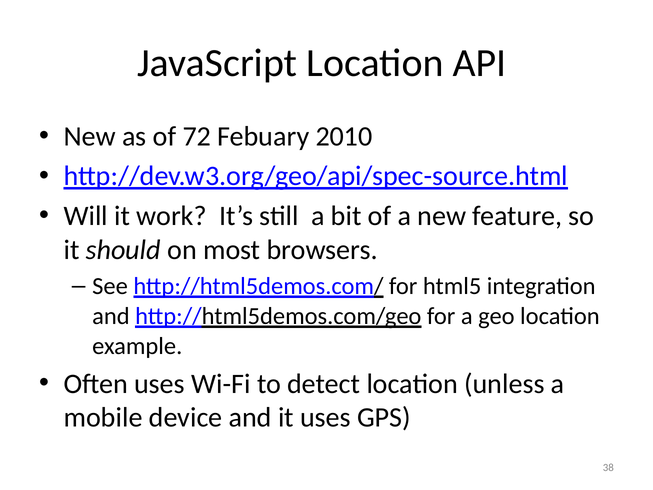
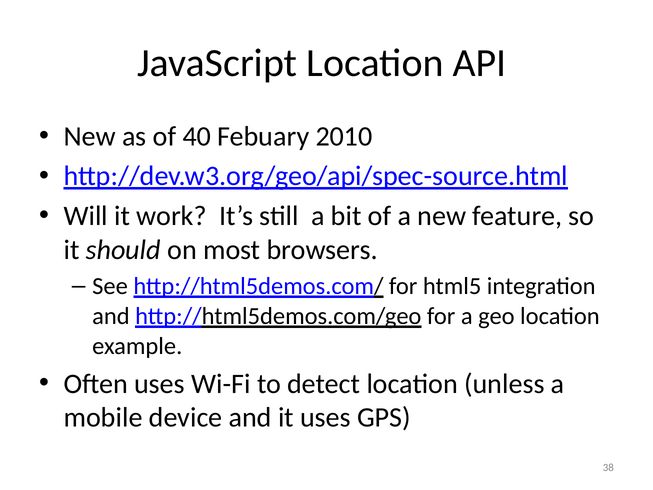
72: 72 -> 40 (197, 136)
